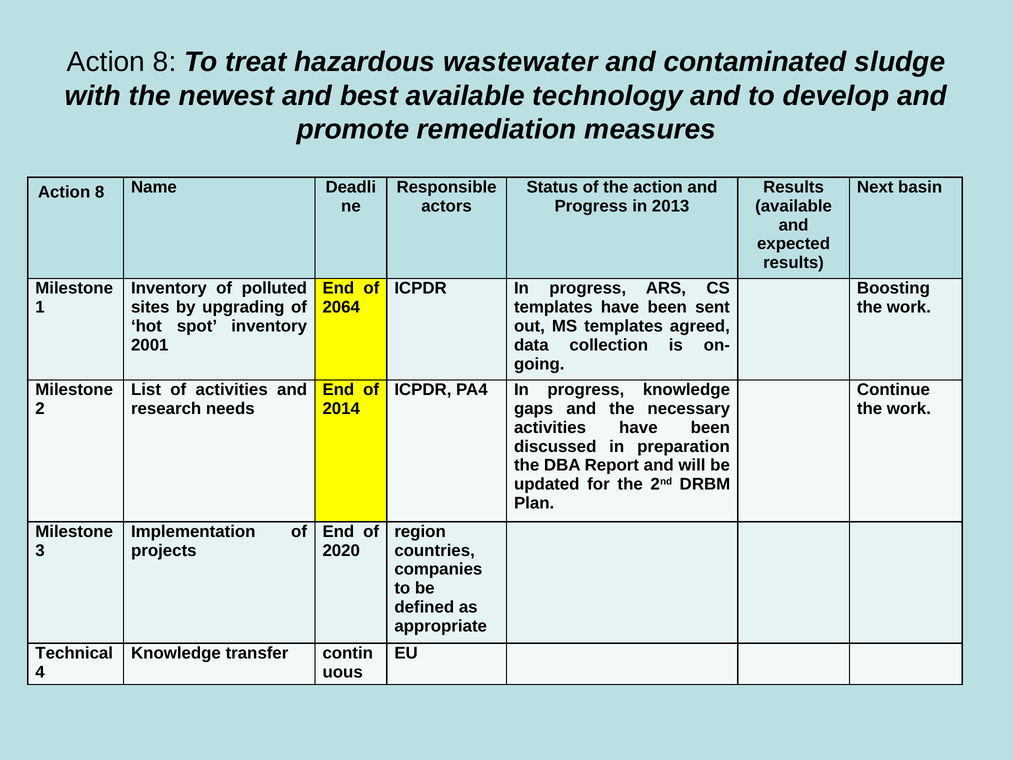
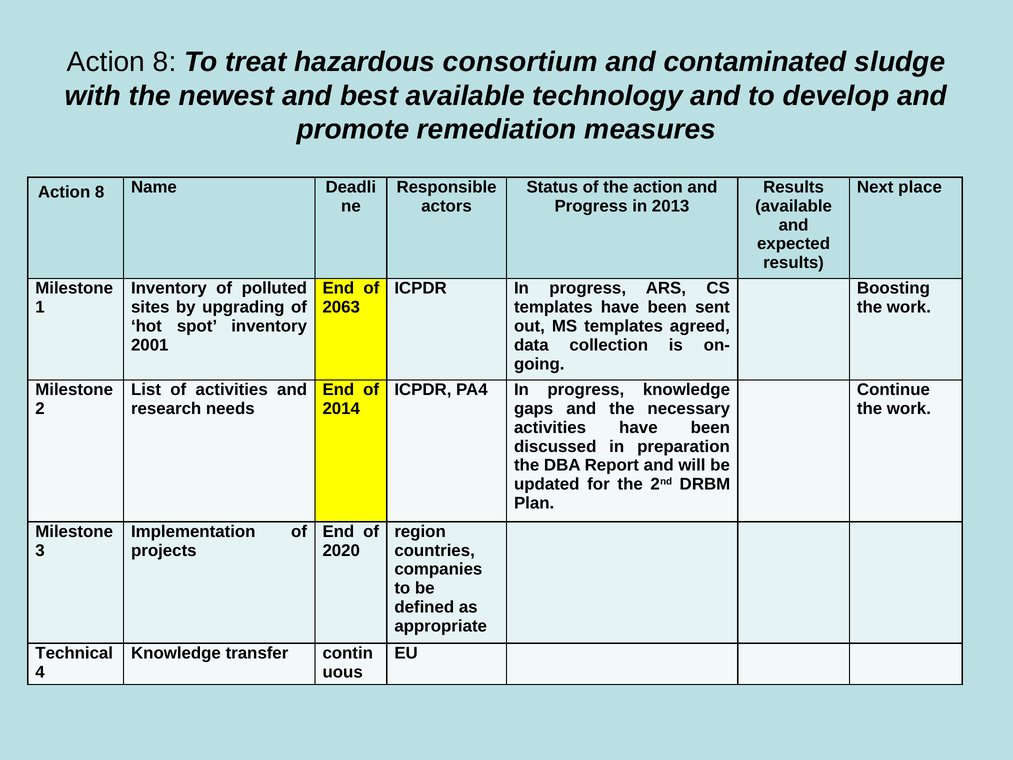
wastewater: wastewater -> consortium (520, 62)
basin: basin -> place (920, 187)
2064: 2064 -> 2063 (341, 307)
